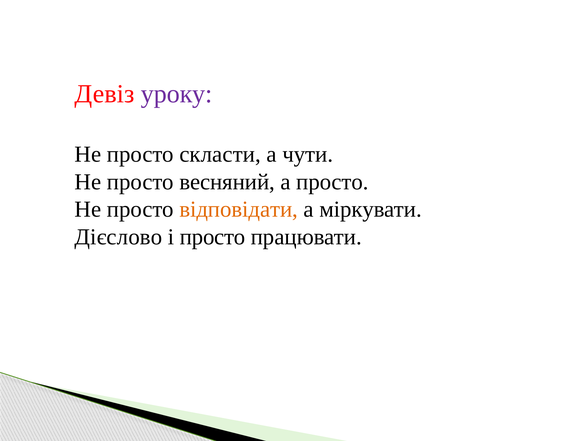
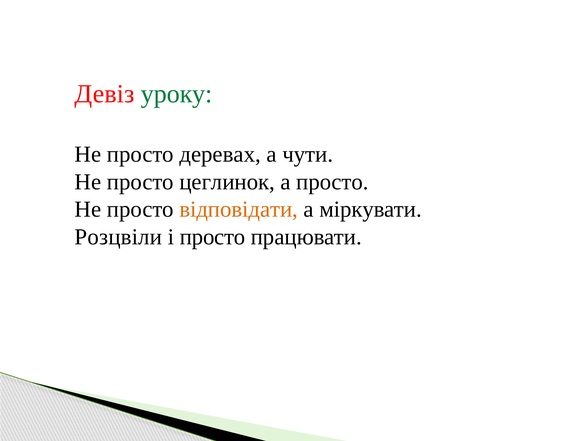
уроку colour: purple -> green (177, 94)
скласти: скласти -> деревах (220, 154)
весняний: весняний -> цеглинок (227, 182)
Дієслово: Дієслово -> Розцвіли (118, 237)
